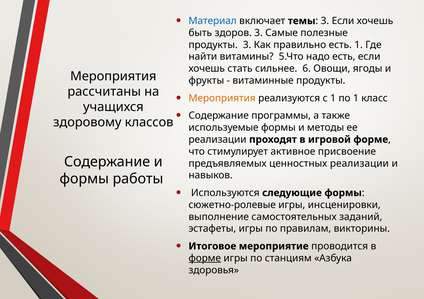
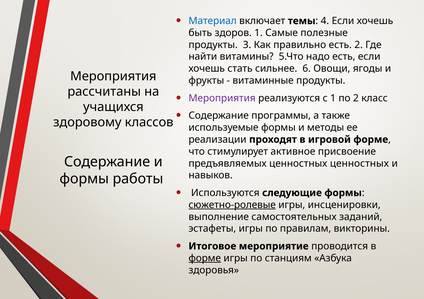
3: 3 -> 4 (325, 21)
здоров 3: 3 -> 1 (259, 33)
есть 1: 1 -> 2 (359, 45)
Мероприятия colour: orange -> purple (222, 98)
по 1: 1 -> 2 (356, 98)
ценностных реализации: реализации -> ценностных (359, 164)
сюжетно-ролевые underline: none -> present (232, 205)
